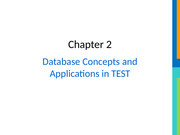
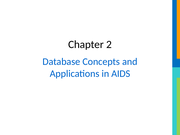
TEST: TEST -> AIDS (121, 74)
